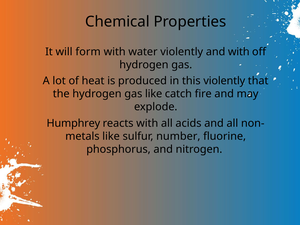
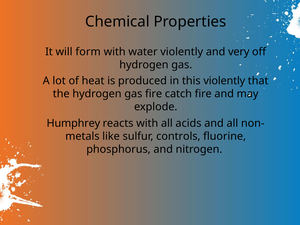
and with: with -> very (239, 52)
gas like: like -> fire (154, 94)
number: number -> controls (178, 136)
